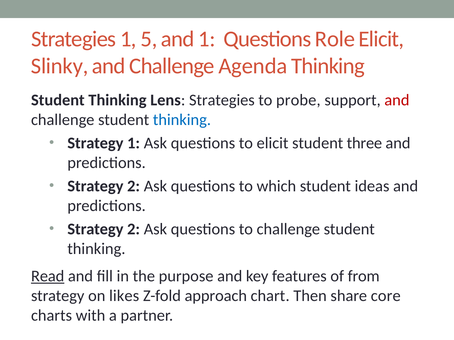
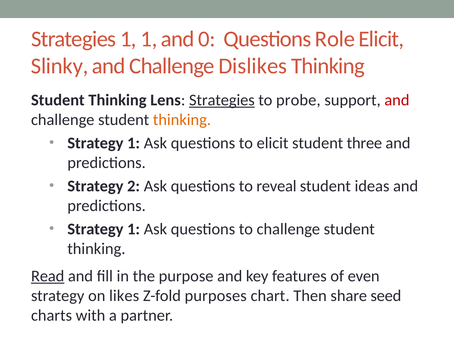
1 5: 5 -> 1 (149, 39)
and 1: 1 -> 0 (207, 39)
Agenda: Agenda -> Dislikes (253, 66)
Strategies underline: none -> present (222, 100)
thinking colour: blue -> orange (182, 120)
which: which -> reveal (276, 186)
2: 2 -> 1 (134, 230)
from: from -> even (364, 276)
approach: approach -> purposes (216, 296)
core: core -> seed (386, 296)
